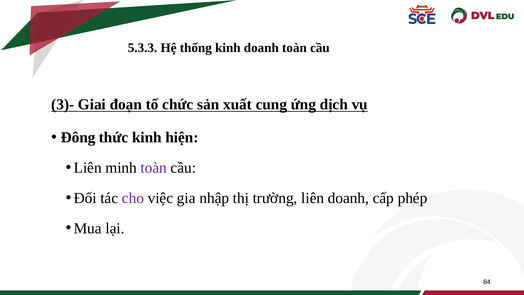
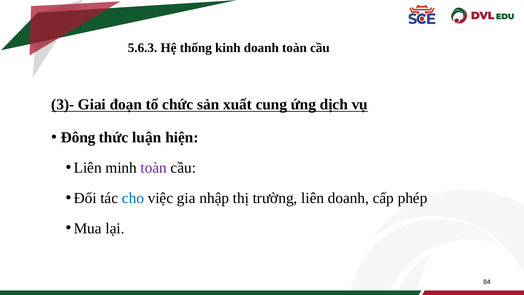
5.3.3: 5.3.3 -> 5.6.3 (143, 48)
thức kinh: kinh -> luận (147, 137)
cho colour: purple -> blue (133, 198)
